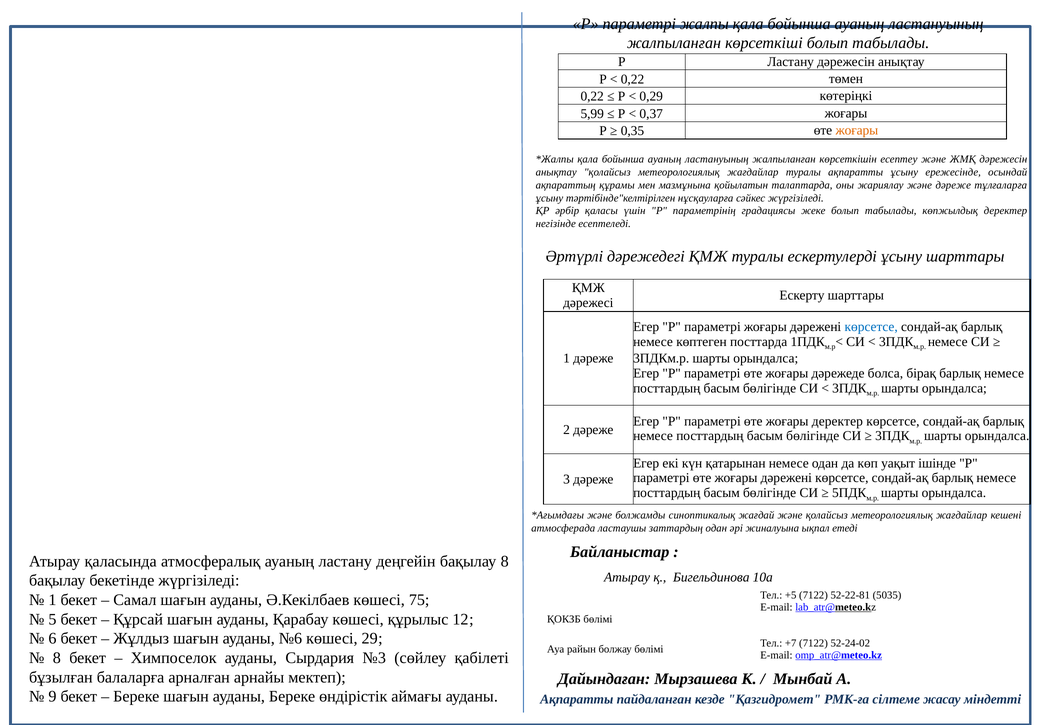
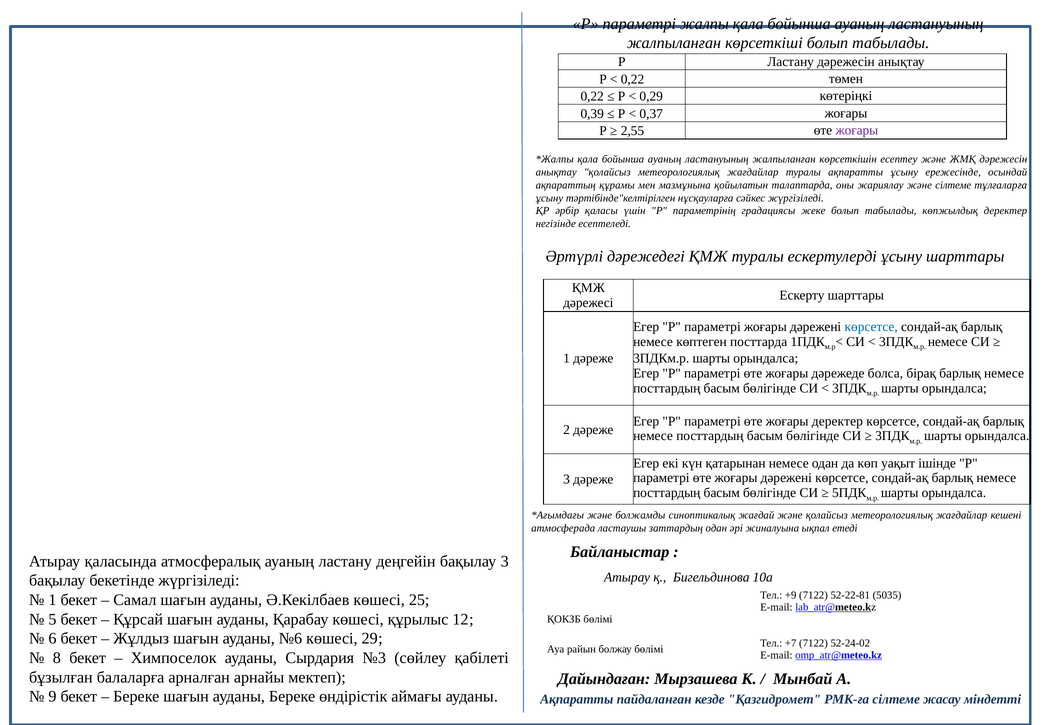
5,99: 5,99 -> 0,39 (592, 114)
0,35: 0,35 -> 2,55 (632, 131)
жоғары colour: orange -> purple (857, 130)
және дәреже: дәреже -> сілтеме (953, 185)
бақылау 8: 8 -> 3 (505, 561)
+5: +5 -> +9 (791, 595)
75: 75 -> 25 (419, 600)
